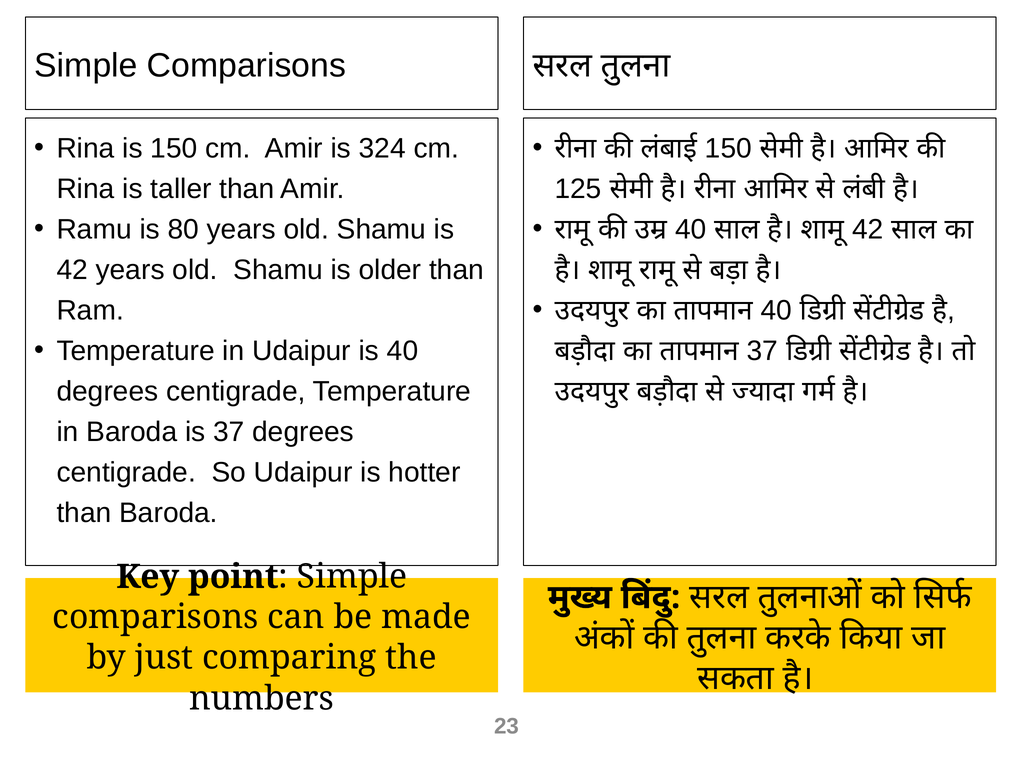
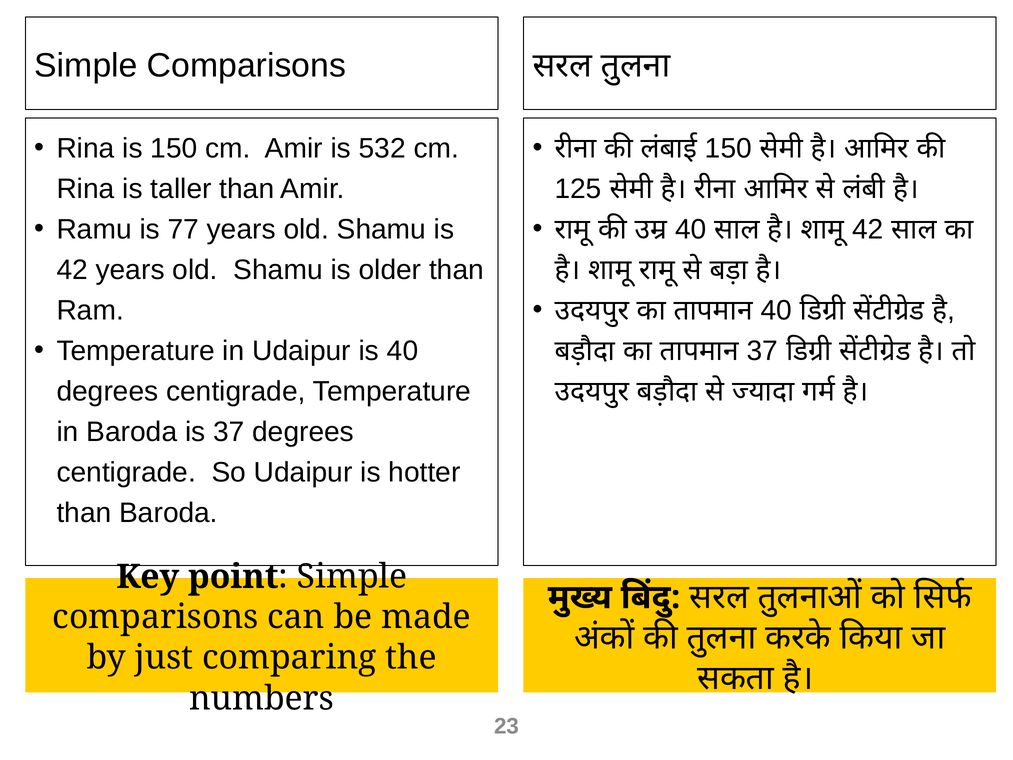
324: 324 -> 532 (382, 148)
80: 80 -> 77 (183, 229)
